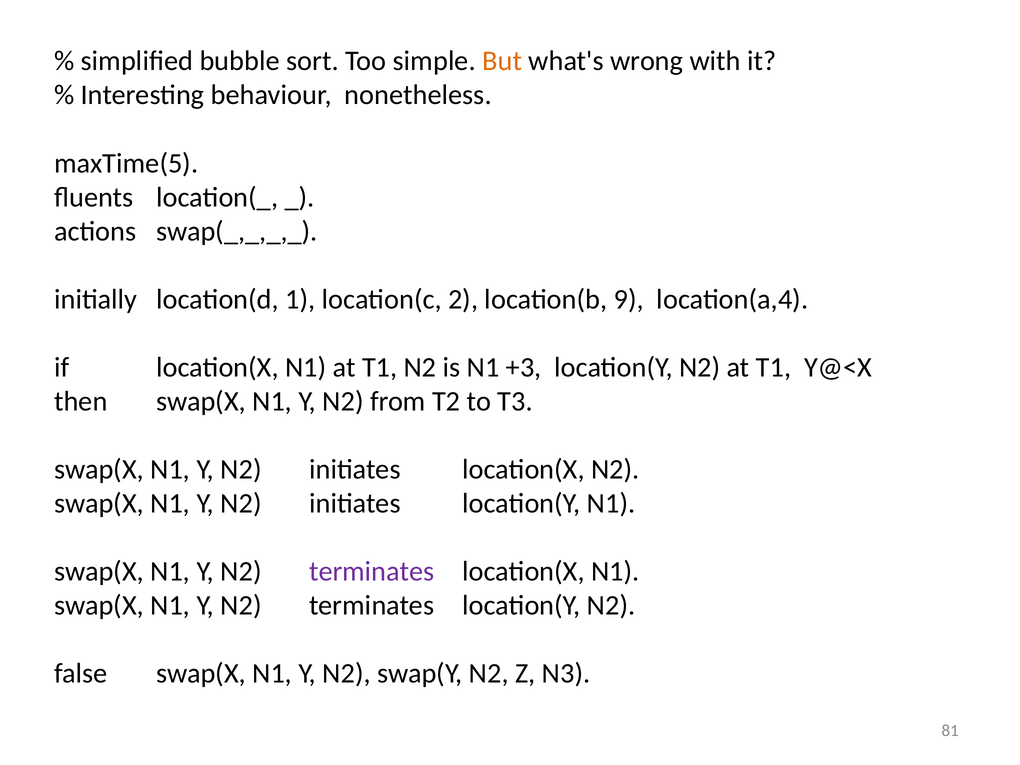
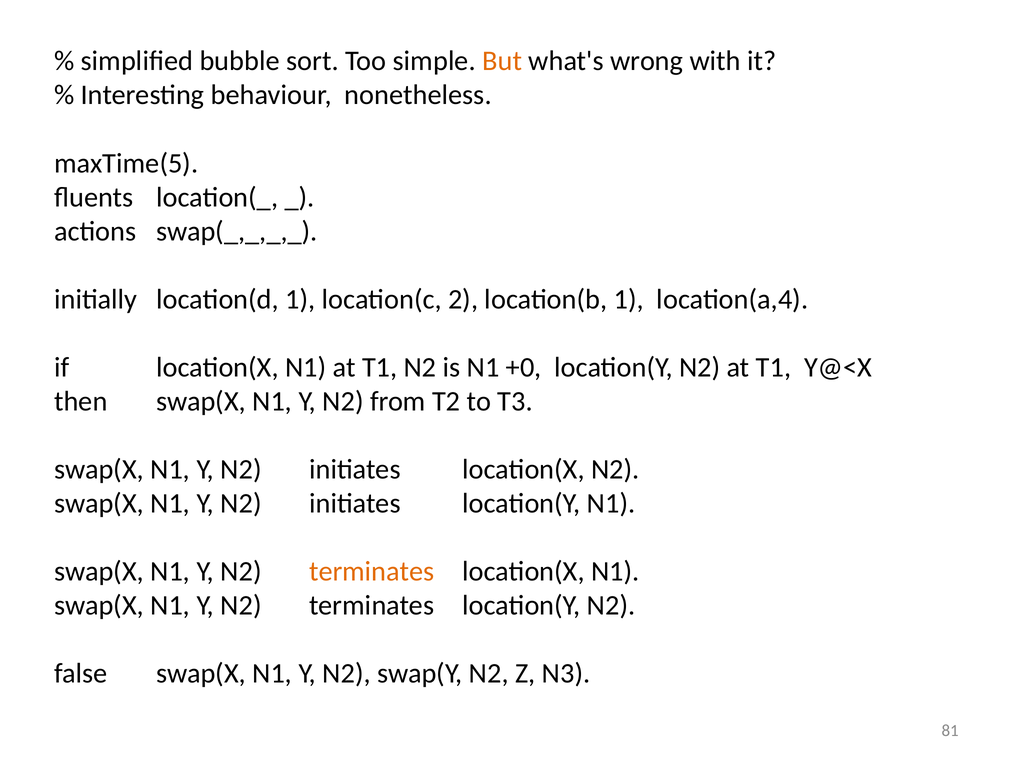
location(b 9: 9 -> 1 (629, 299)
+3: +3 -> +0 (524, 367)
terminates colour: purple -> orange (372, 571)
